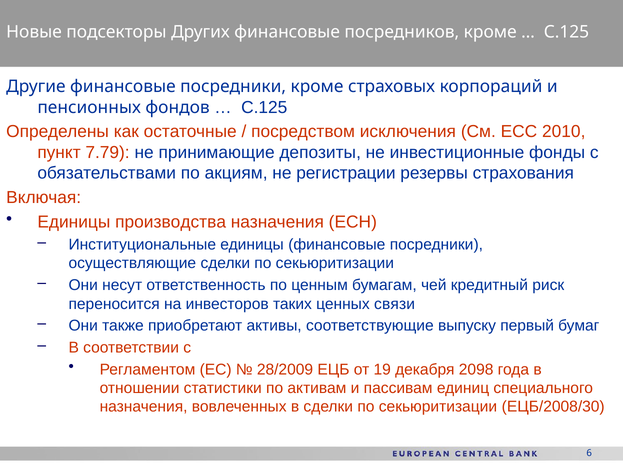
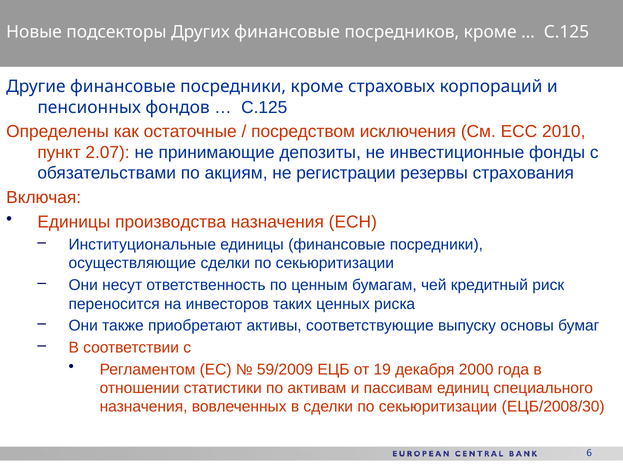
7.79: 7.79 -> 2.07 (108, 152)
связи: связи -> риска (395, 303)
первый: первый -> основы (527, 325)
28/2009: 28/2009 -> 59/2009 (285, 369)
2098: 2098 -> 2000 (476, 369)
